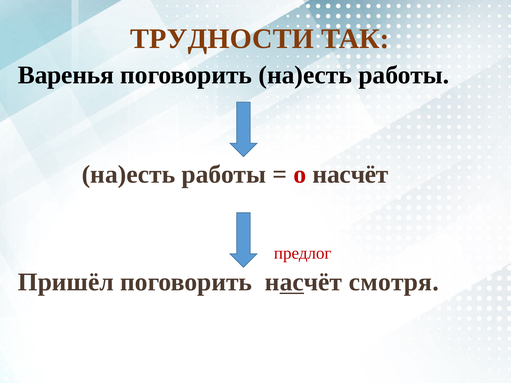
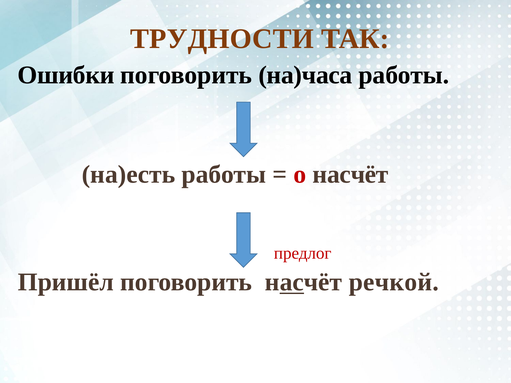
Варенья: Варенья -> Ошибки (66, 75)
поговорить на)есть: на)есть -> на)часа (305, 75)
смотря: смотря -> речкой (394, 282)
